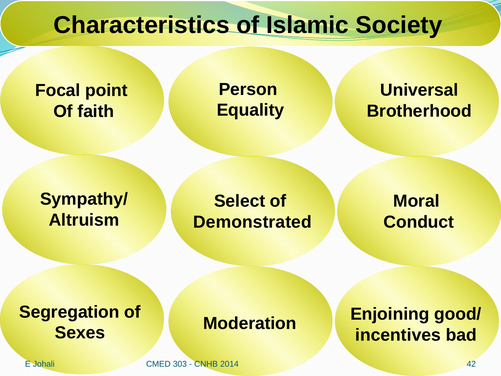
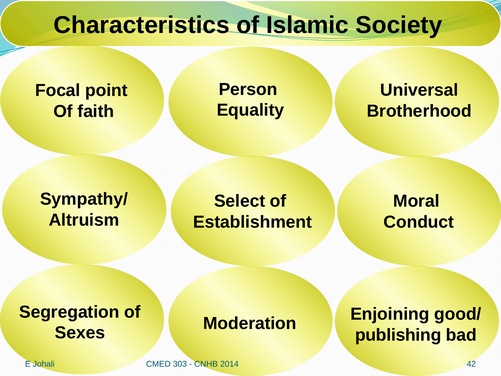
Demonstrated: Demonstrated -> Establishment (253, 222)
incentives: incentives -> publishing (398, 335)
